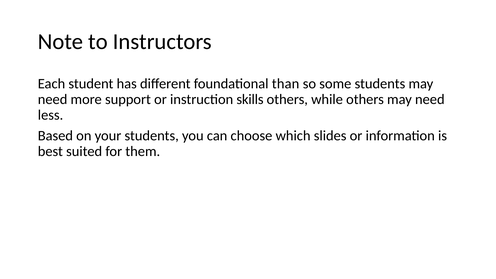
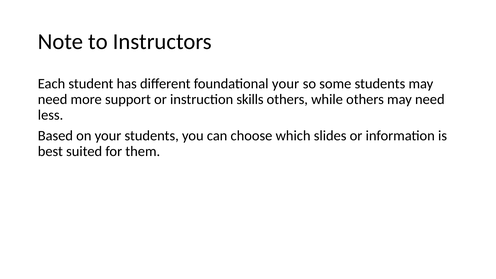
foundational than: than -> your (286, 84)
